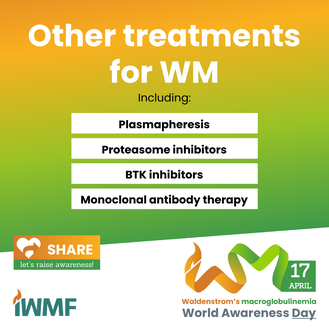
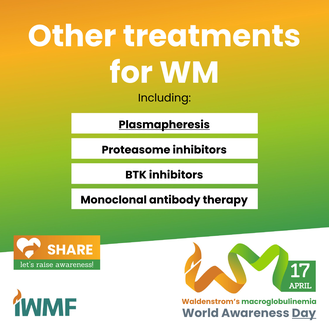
Plasmapheresis underline: none -> present (164, 125)
